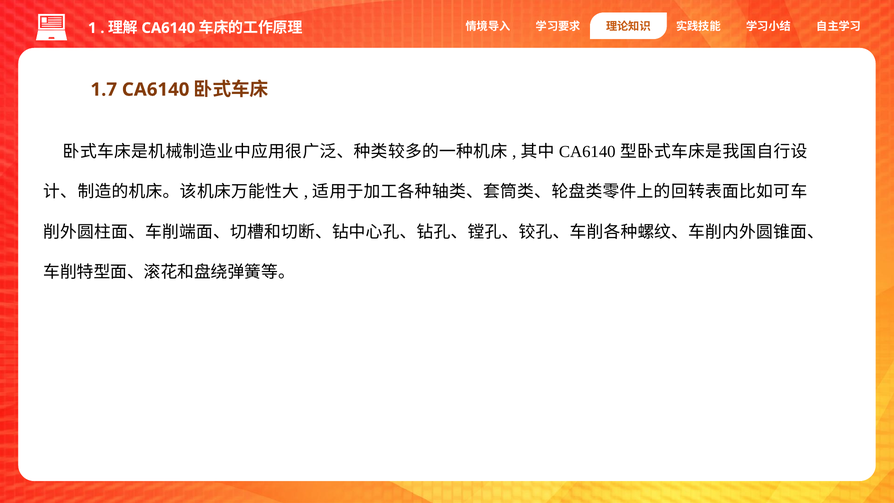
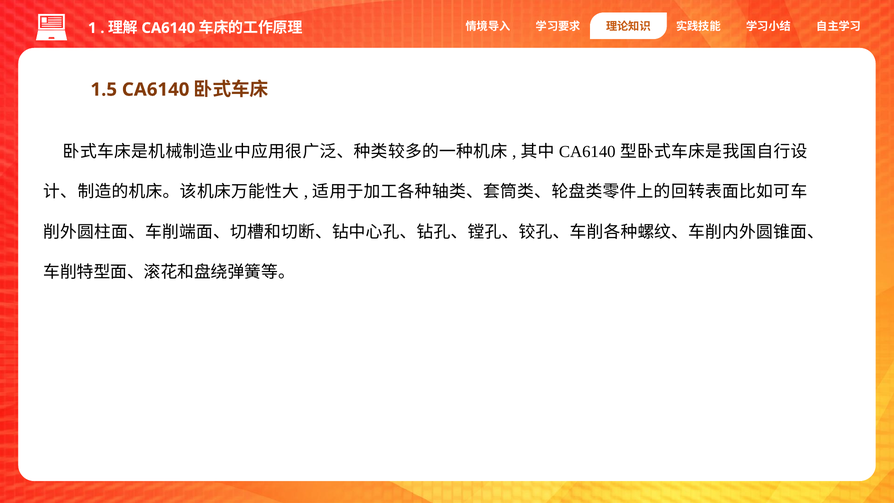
1.7: 1.7 -> 1.5 (104, 90)
